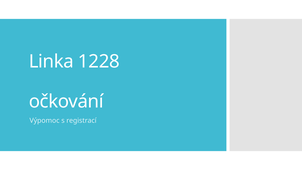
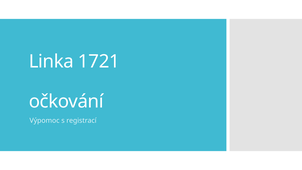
1228: 1228 -> 1721 (99, 61)
